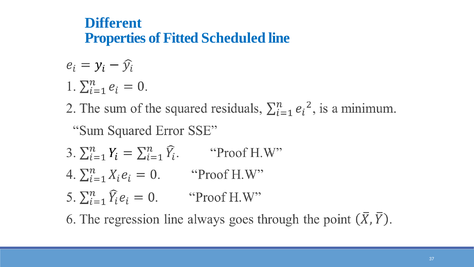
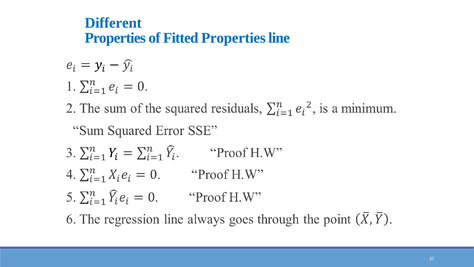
Fitted Scheduled: Scheduled -> Properties (233, 38)
